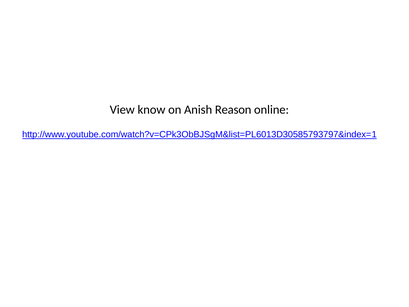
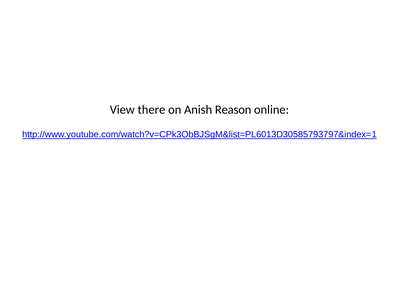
know: know -> there (151, 109)
